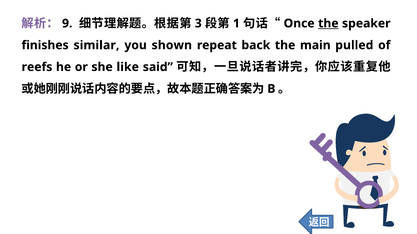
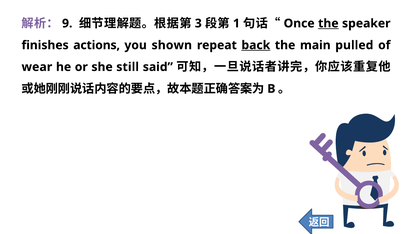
similar: similar -> actions (97, 45)
back underline: none -> present (256, 45)
reefs: reefs -> wear (37, 67)
like: like -> still (128, 67)
